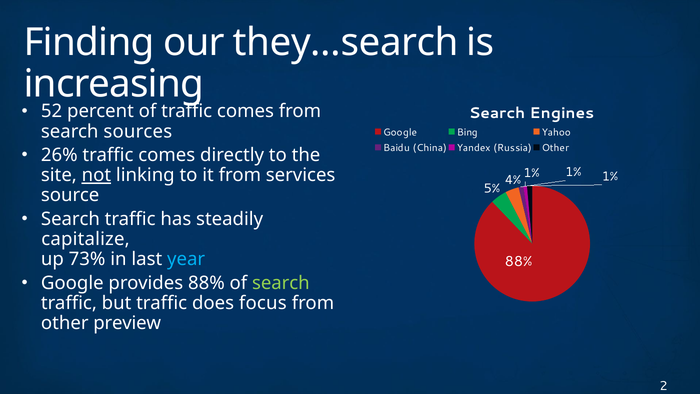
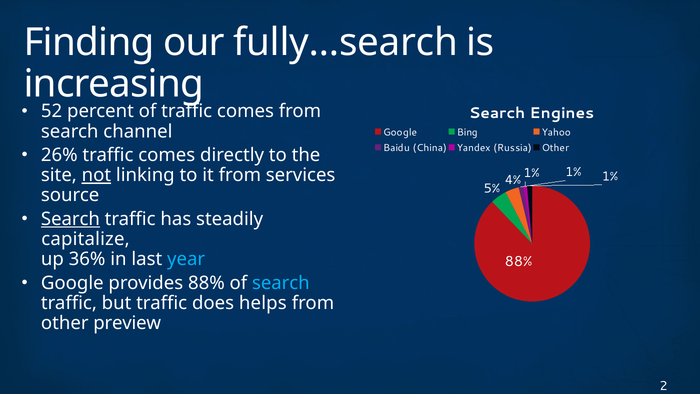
they…search: they…search -> fully…search (346, 42)
sources: sources -> channel (138, 131)
Search underline: none -> present (70, 219)
73%: 73% -> 36% (87, 259)
search colour: light green -> light blue (281, 283)
focus: focus -> helps (263, 303)
